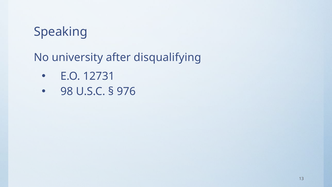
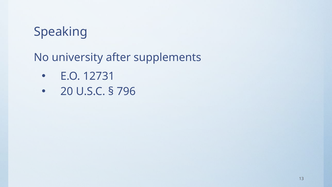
disqualifying: disqualifying -> supplements (167, 57)
98: 98 -> 20 (67, 91)
976: 976 -> 796 (126, 91)
